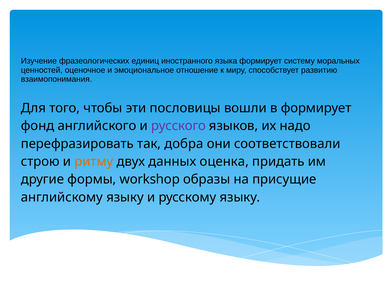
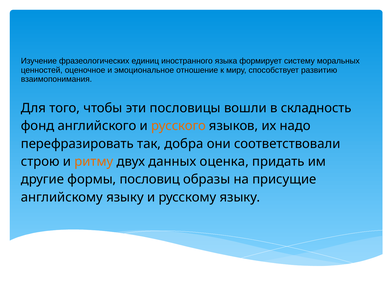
в формирует: формирует -> складность (316, 108)
русского colour: purple -> orange (178, 126)
workshop: workshop -> пословиц (150, 179)
